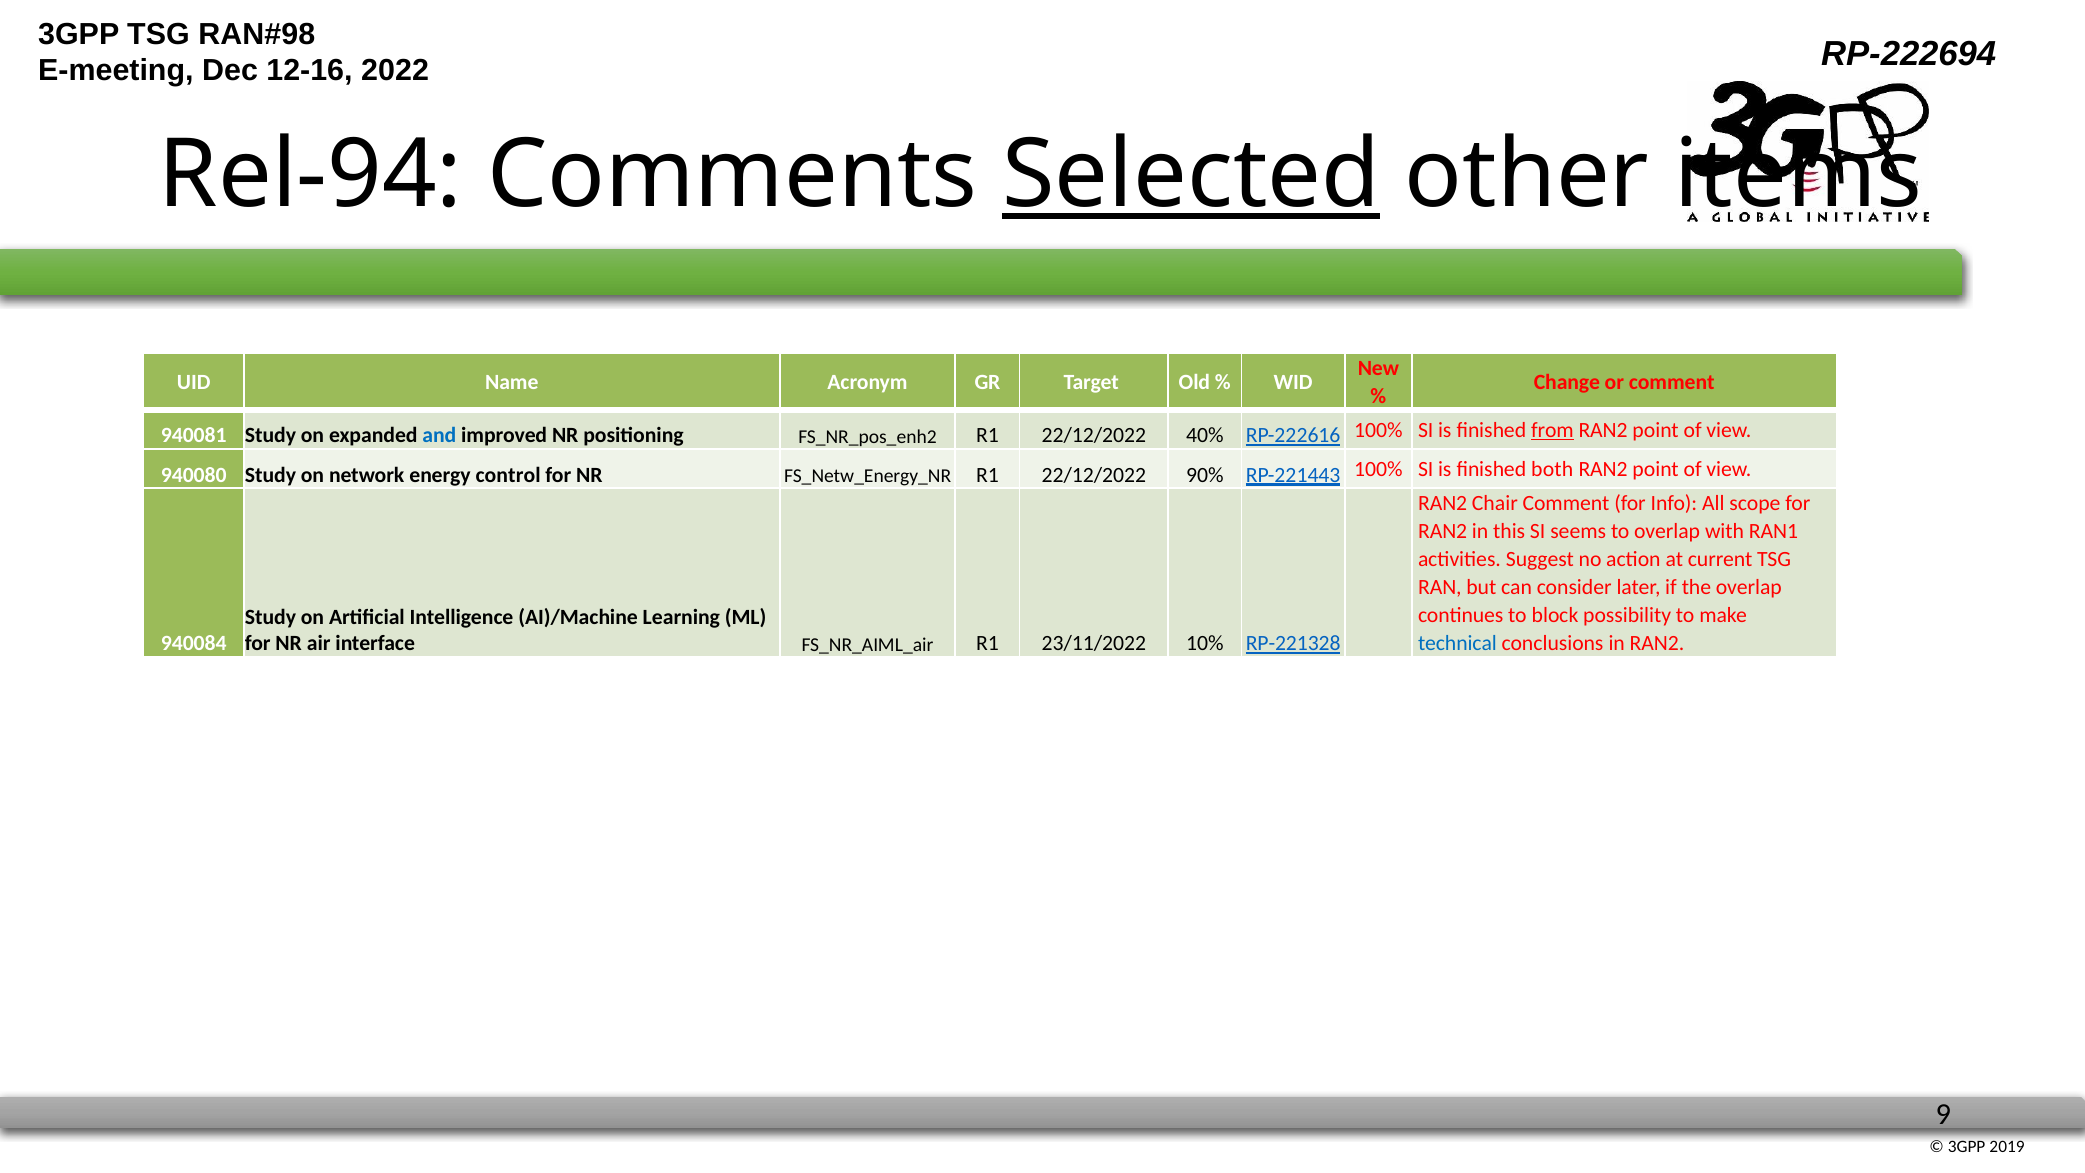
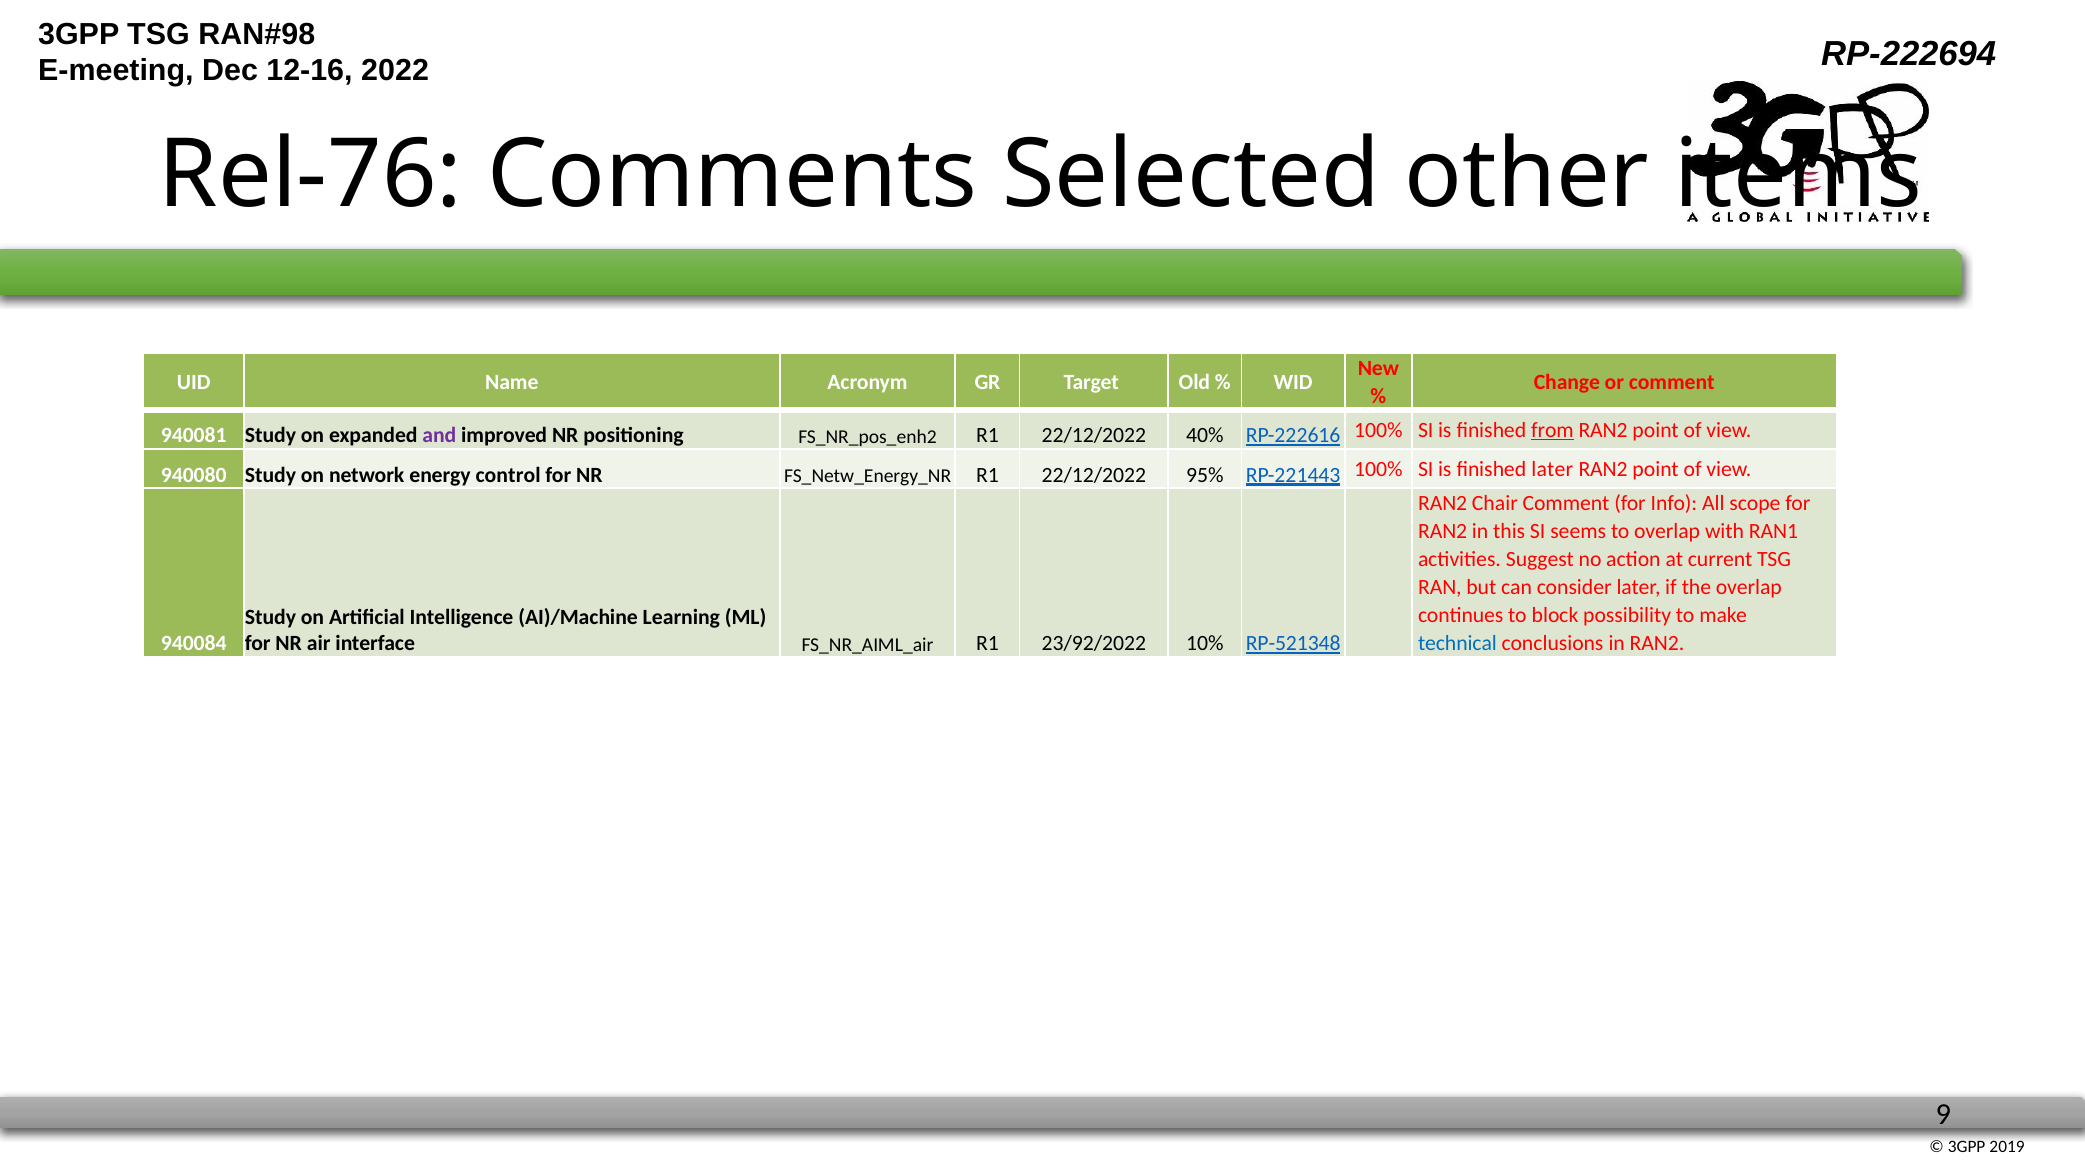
Rel-94: Rel-94 -> Rel-76 (311, 175)
Selected underline: present -> none (1191, 175)
and colour: blue -> purple (439, 436)
90%: 90% -> 95% (1205, 475)
finished both: both -> later (1552, 469)
23/11/2022: 23/11/2022 -> 23/92/2022 (1094, 644)
RP-221328: RP-221328 -> RP-521348 (1293, 644)
